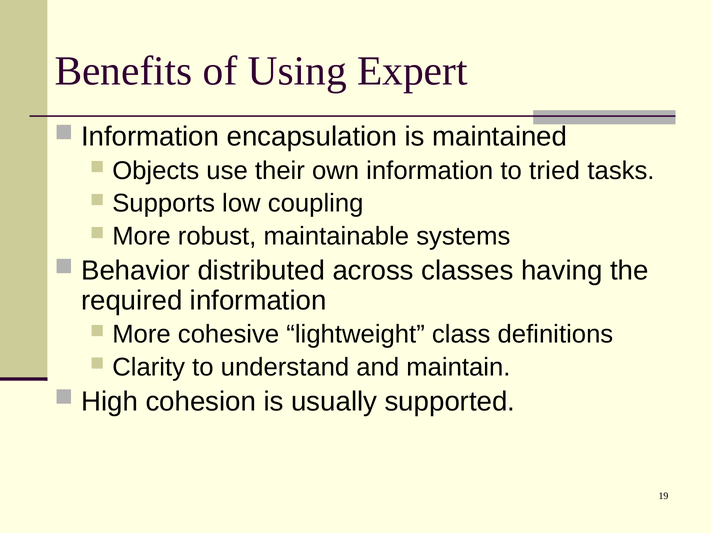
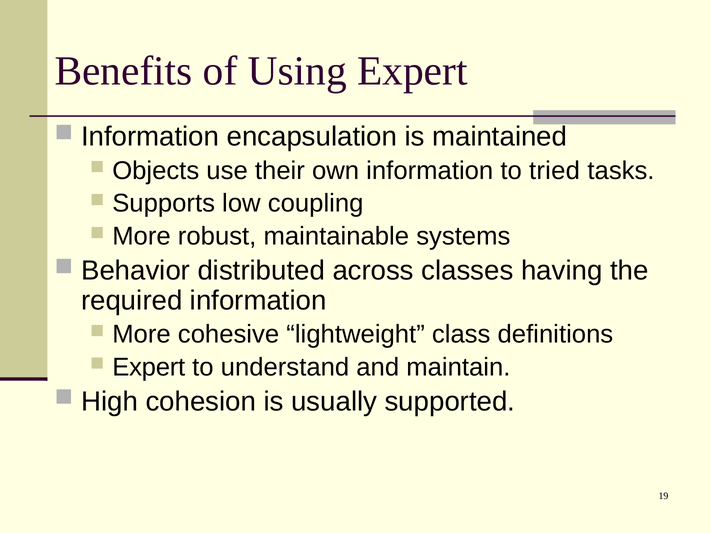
Clarity: Clarity -> Expert (149, 367)
